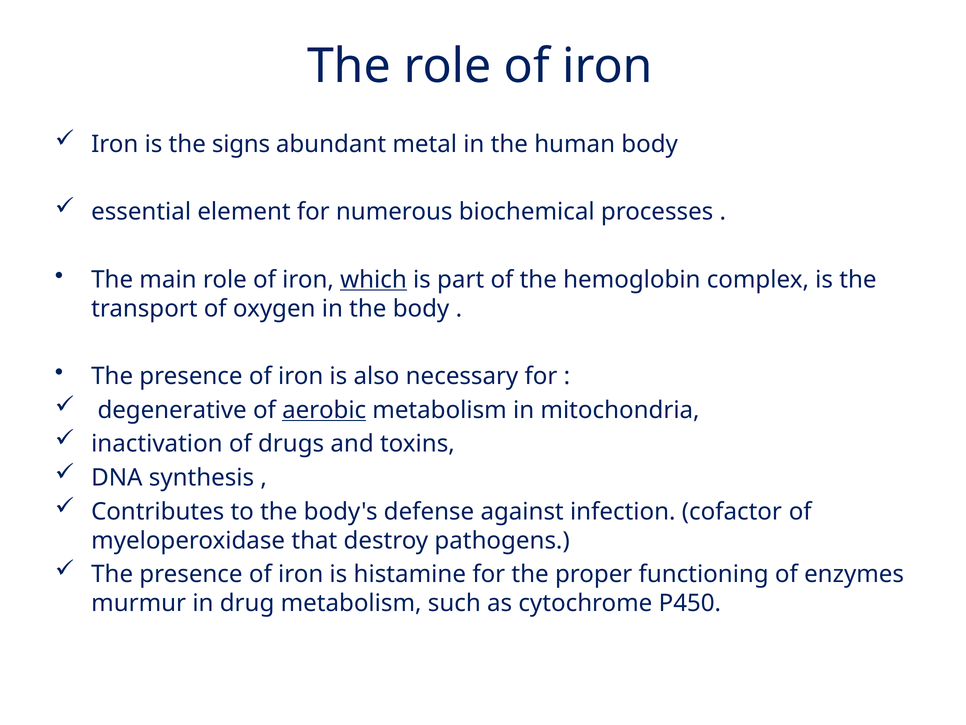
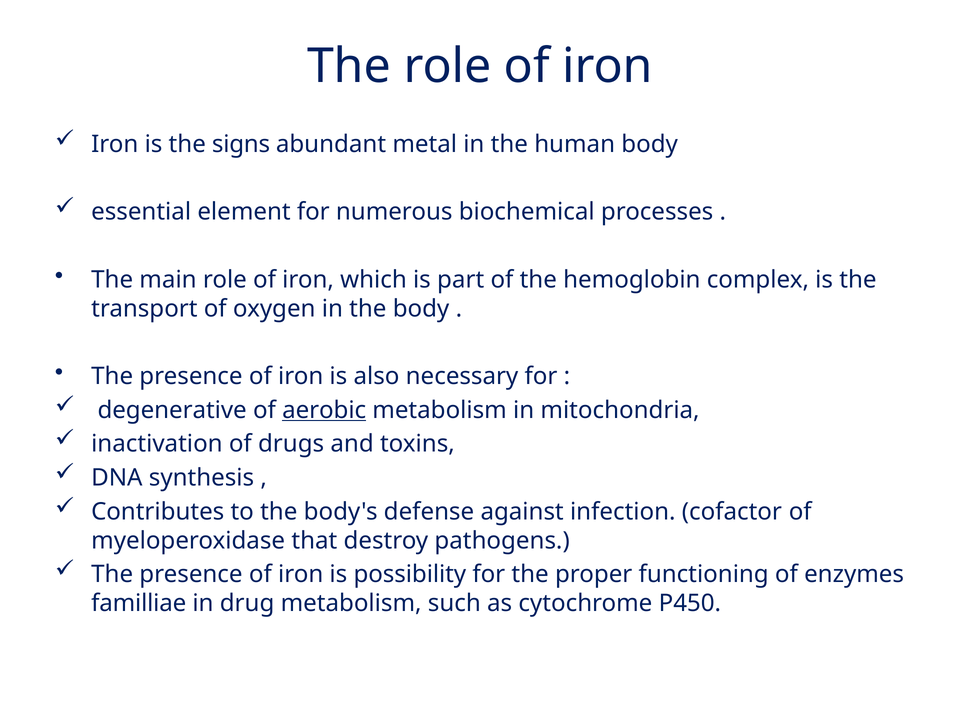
which underline: present -> none (374, 279)
histamine: histamine -> possibility (410, 574)
murmur: murmur -> familliae (139, 603)
